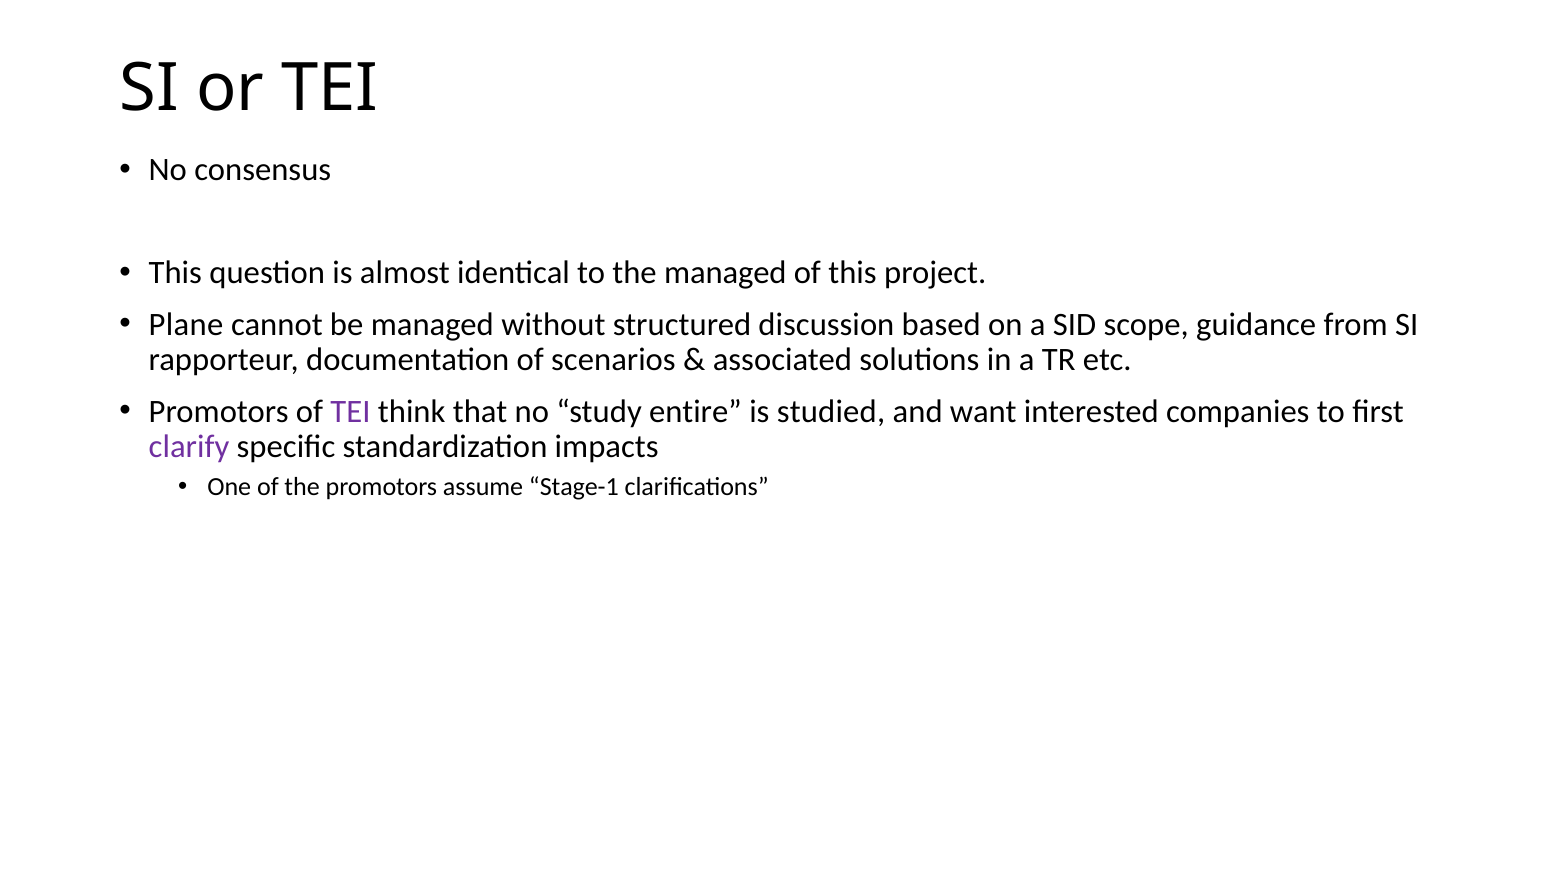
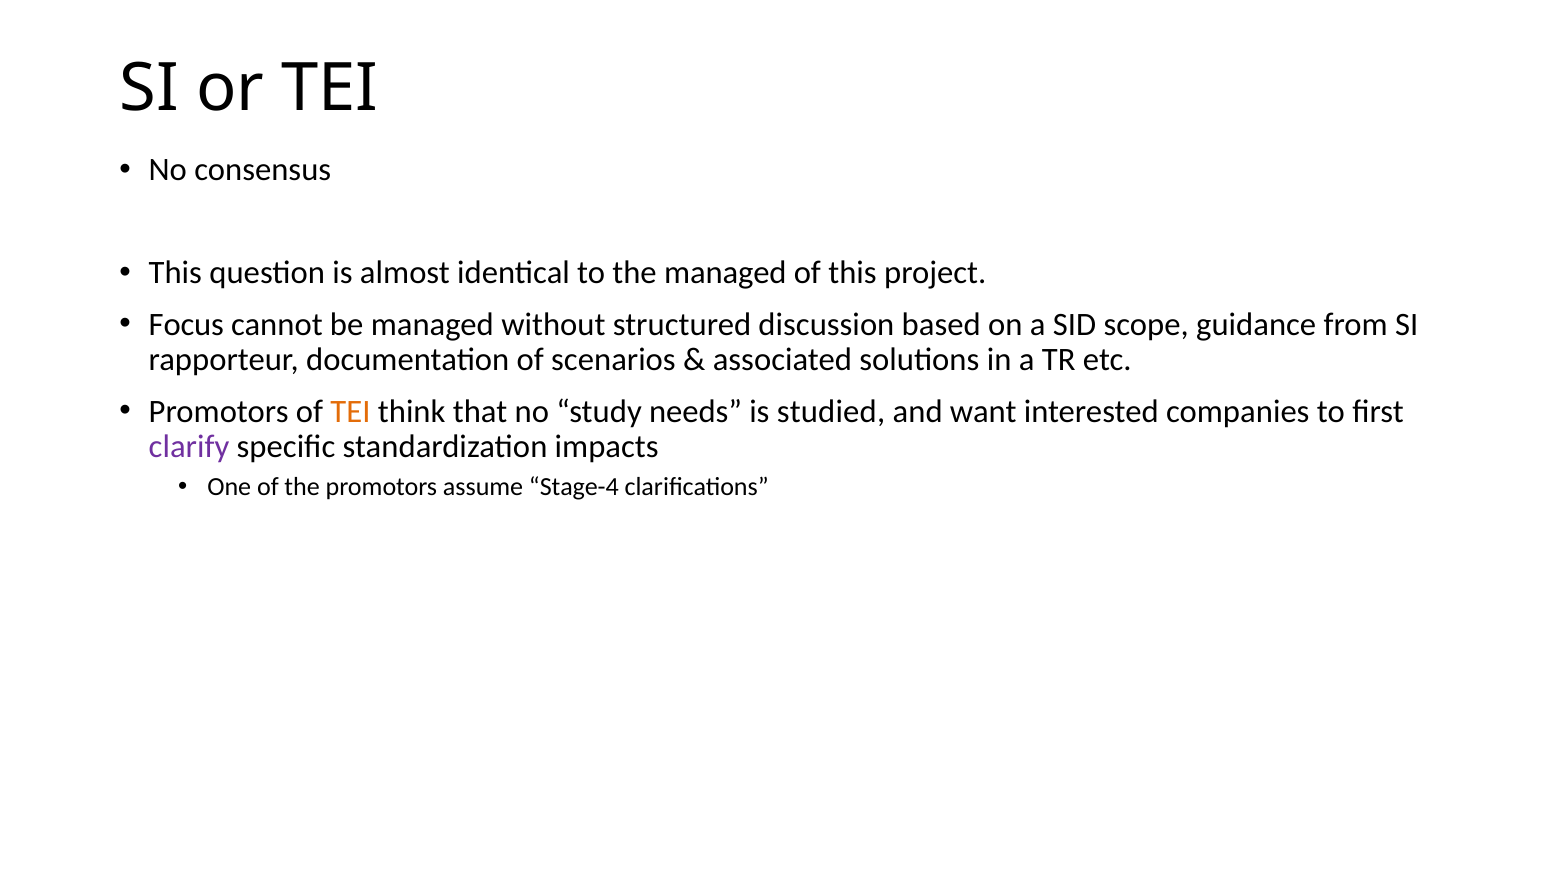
Plane: Plane -> Focus (186, 324)
TEI colour: purple -> orange (350, 411)
entire: entire -> needs (696, 411)
Stage-1: Stage-1 -> Stage-4 (574, 486)
